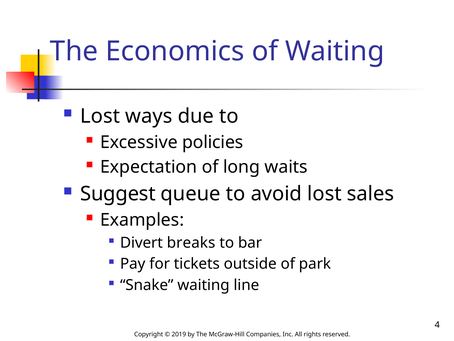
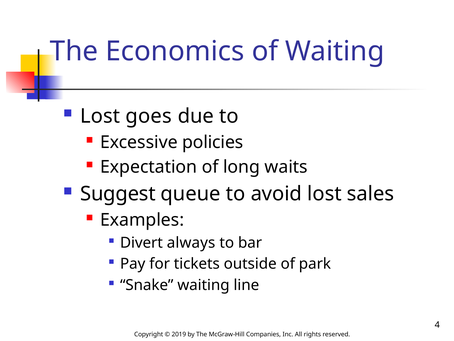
ways: ways -> goes (149, 116)
breaks: breaks -> always (191, 242)
